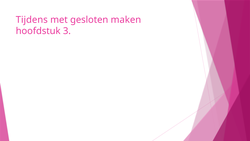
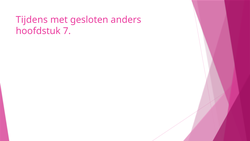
maken: maken -> anders (126, 20)
3: 3 -> 7 (67, 31)
